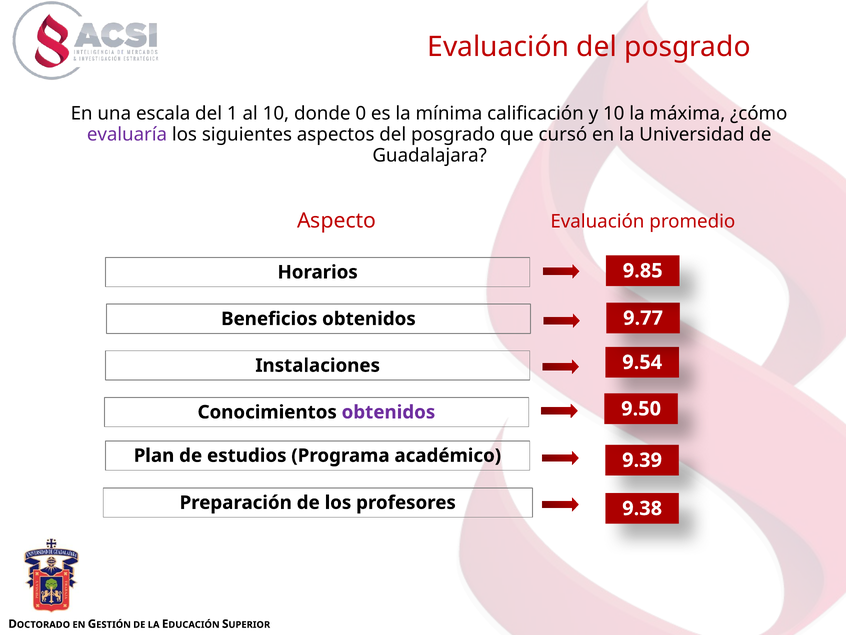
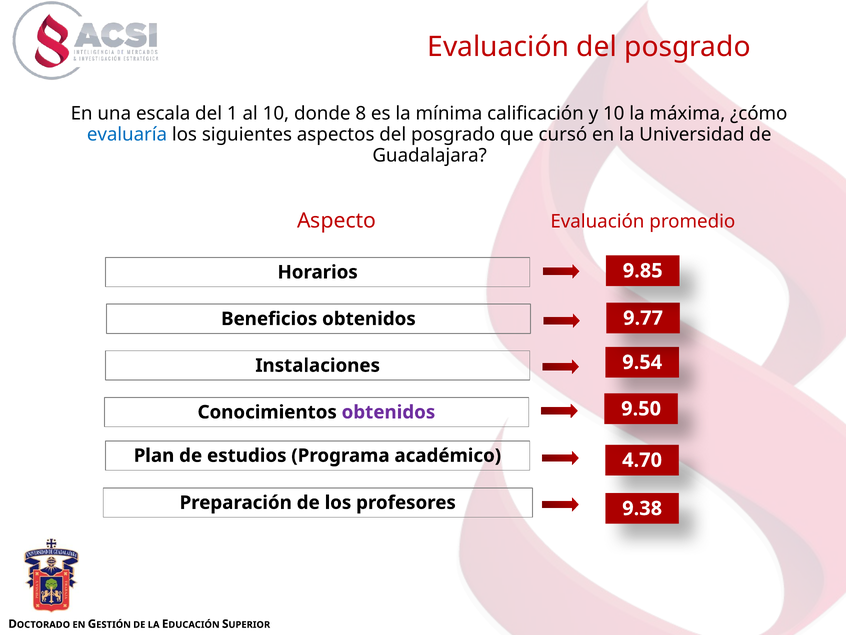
0: 0 -> 8 (361, 113)
evaluaría colour: purple -> blue (127, 134)
9.39: 9.39 -> 4.70 (642, 460)
